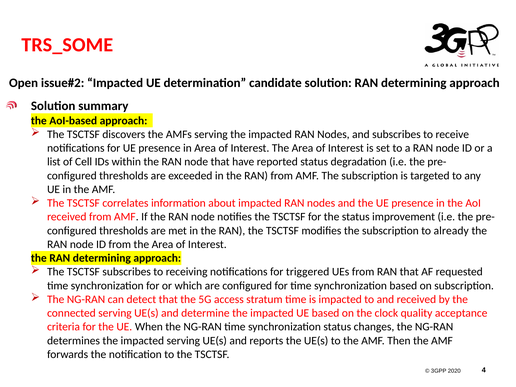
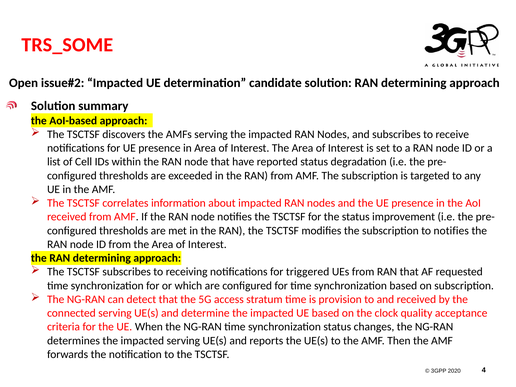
to already: already -> notifies (451, 231)
is impacted: impacted -> provision (340, 299)
